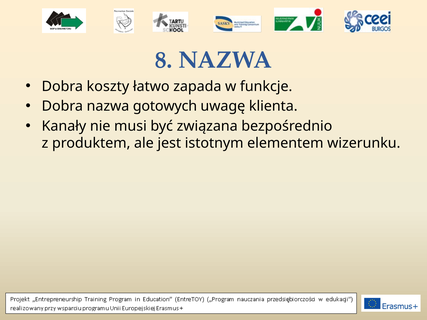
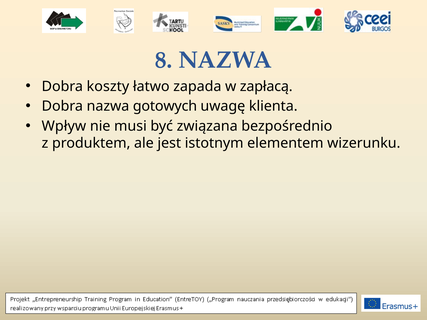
funkcje: funkcje -> zapłacą (266, 86)
Kanały: Kanały -> Wpływ (64, 126)
